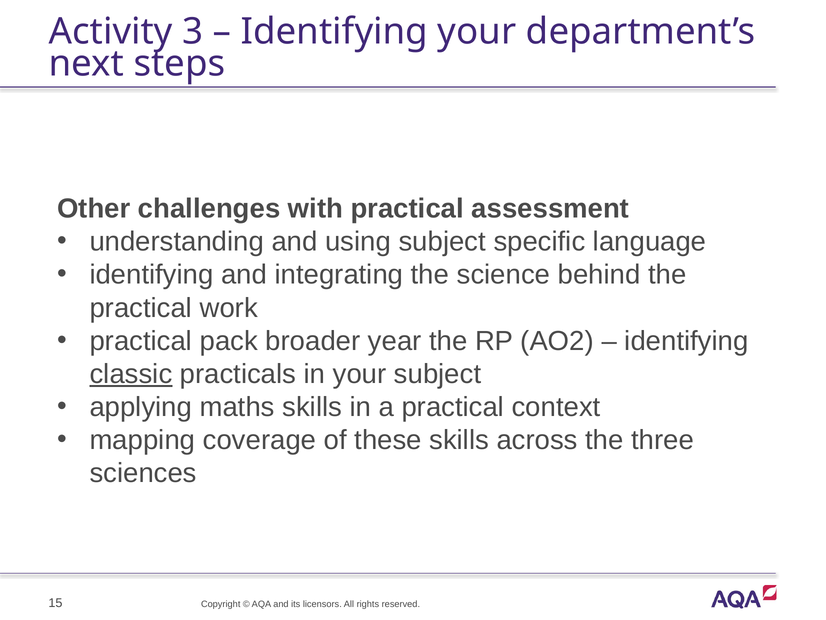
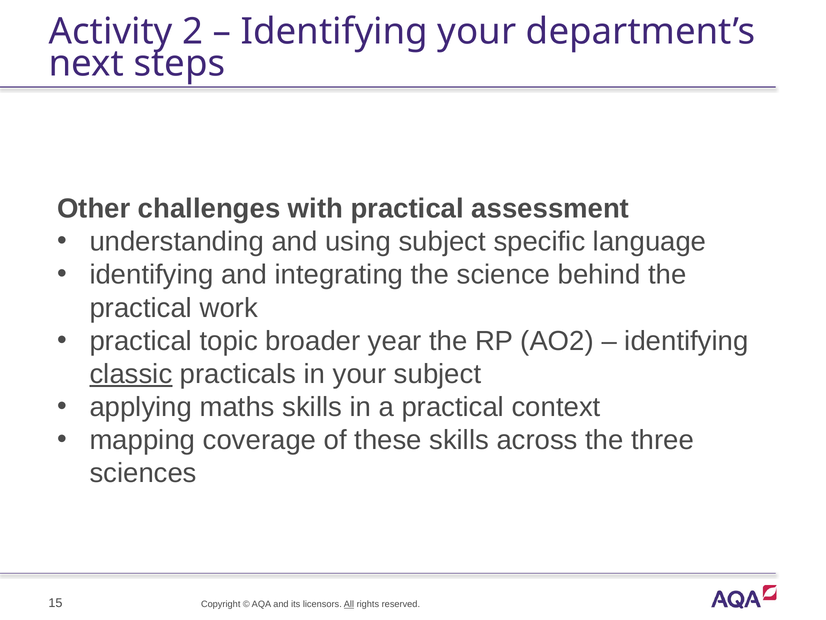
3: 3 -> 2 (193, 31)
pack: pack -> topic (229, 341)
All underline: none -> present (349, 604)
